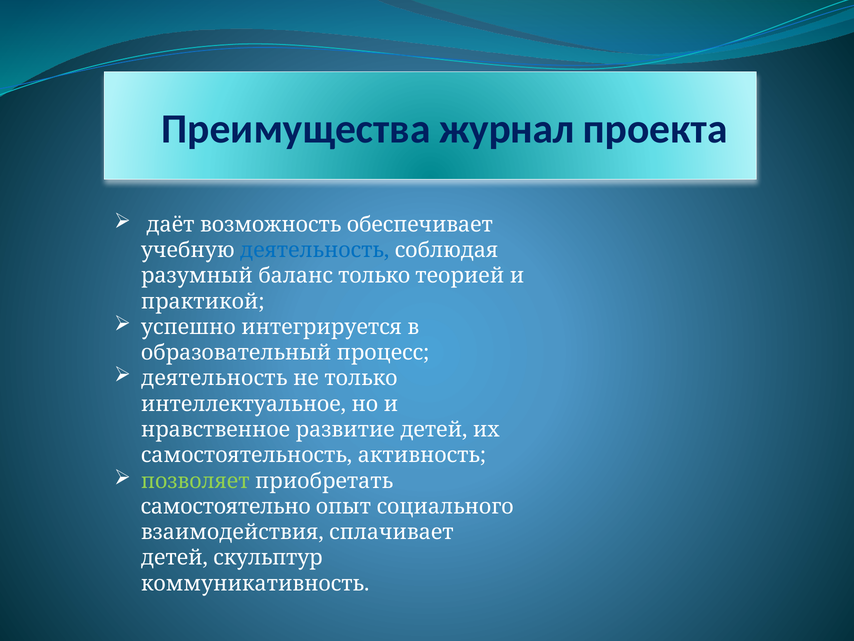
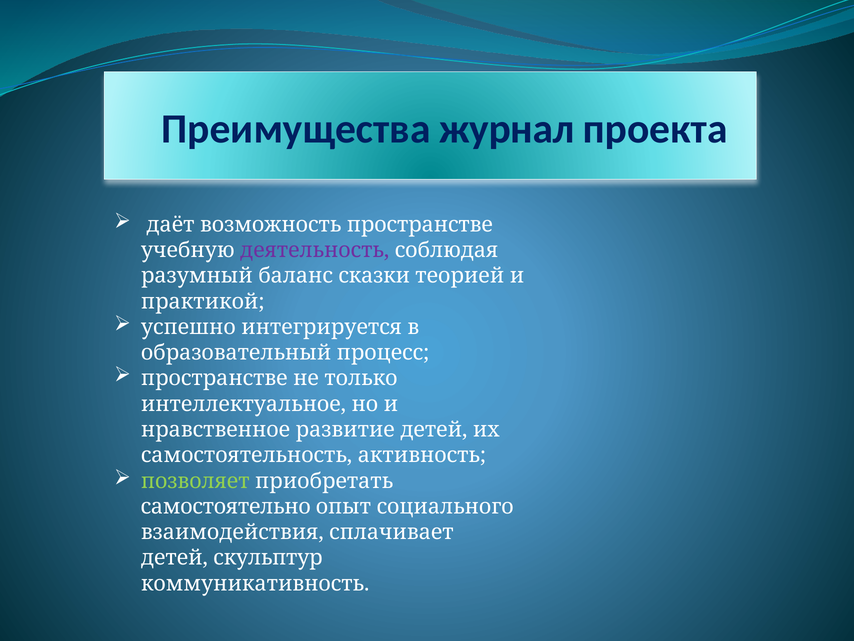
возможность обеспечивает: обеспечивает -> пространстве (420, 224)
деятельность colour: blue -> purple (315, 250)
баланс только: только -> сказки (374, 276)
деятельность: деятельность -> пространстве (214, 378)
